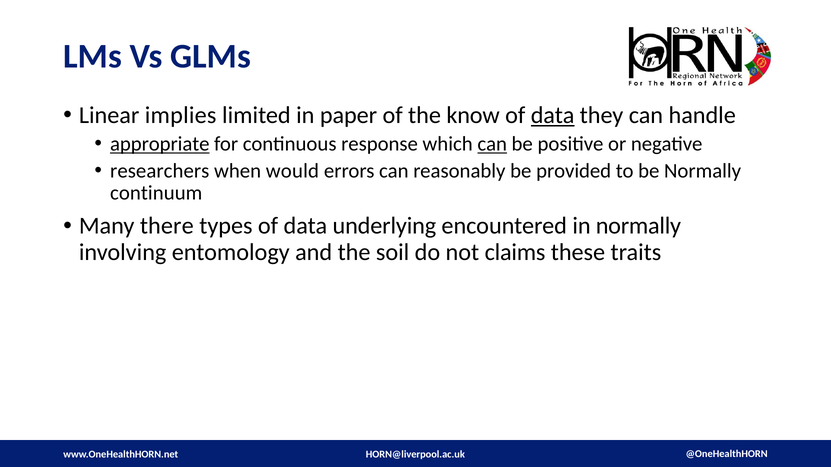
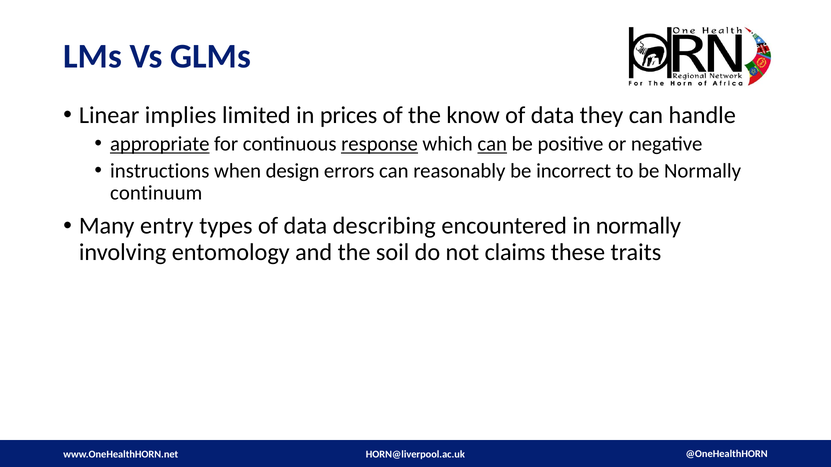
paper: paper -> prices (349, 115)
data underline: present -> none (553, 115)
response underline: none -> present (380, 144)
researchers: researchers -> instructions (160, 171)
would: would -> design (293, 171)
provided: provided -> incorrect (574, 171)
there: there -> entry (167, 226)
underlying: underlying -> describing (384, 226)
